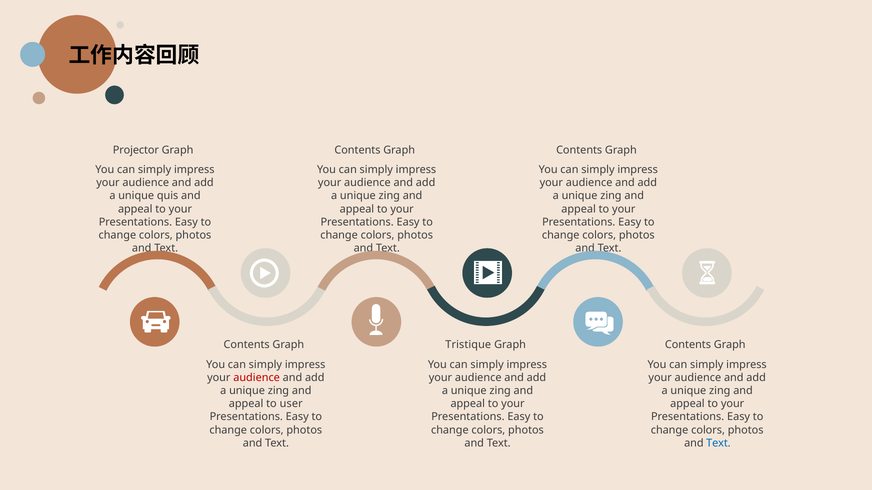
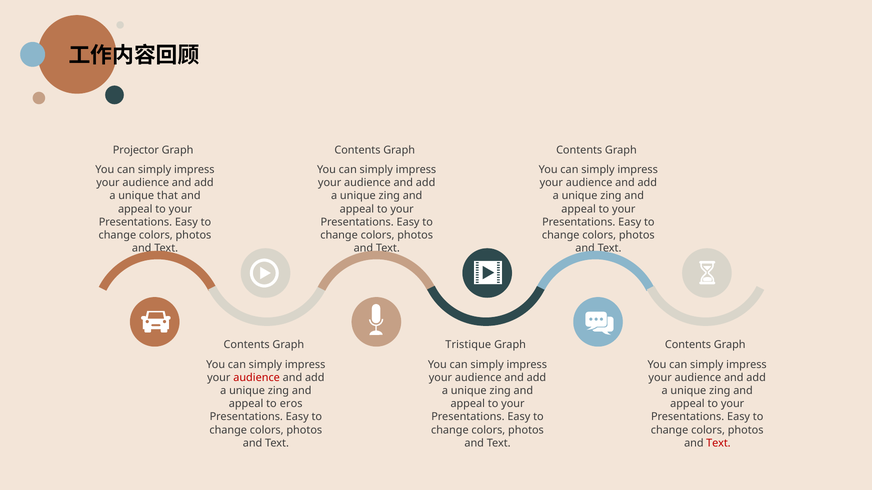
quis: quis -> that (168, 196)
user: user -> eros (291, 404)
Text colour: blue -> red (718, 443)
